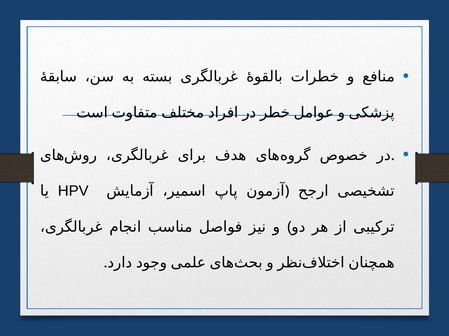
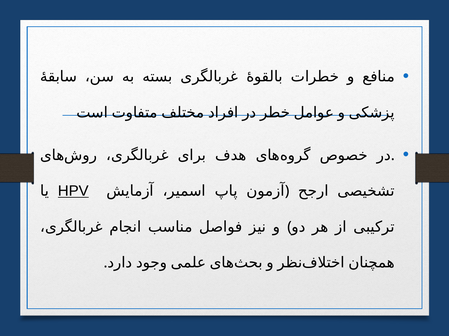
HPV underline: none -> present (73, 191)
